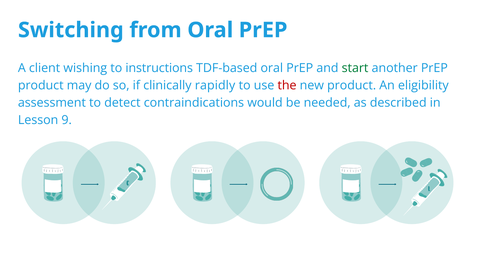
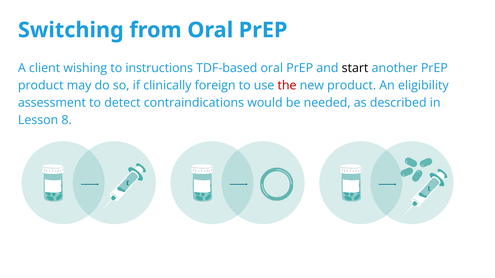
start colour: green -> black (355, 68)
rapidly: rapidly -> foreign (215, 86)
9: 9 -> 8 (67, 120)
